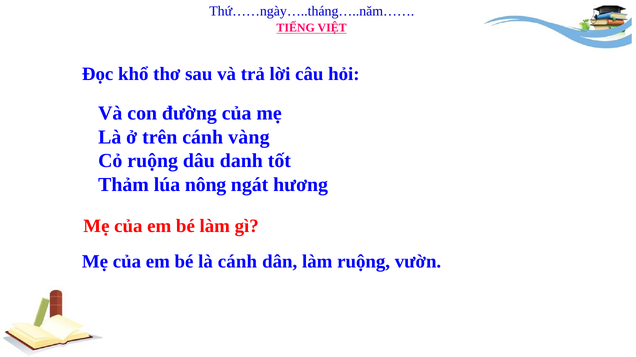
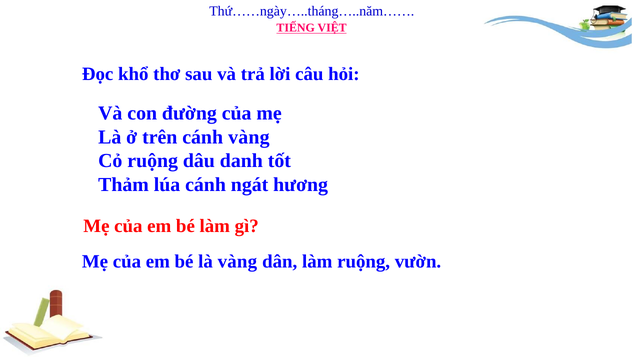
lúa nông: nông -> cánh (206, 185)
là cánh: cánh -> vàng (237, 262)
